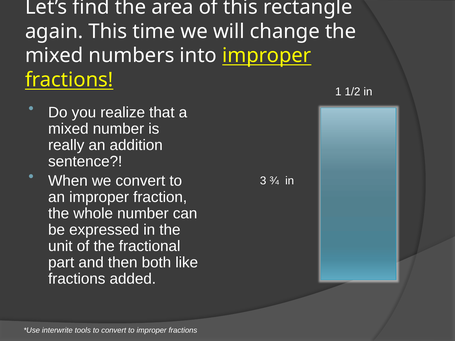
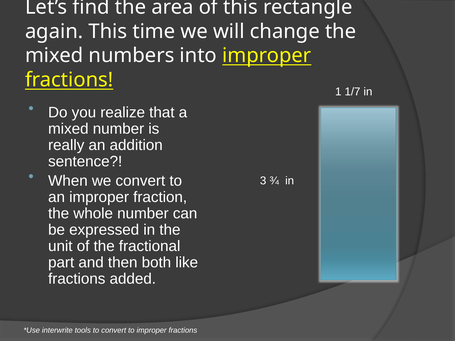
1/2: 1/2 -> 1/7 (353, 92)
